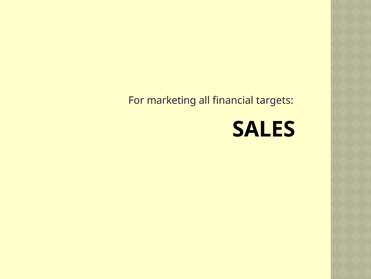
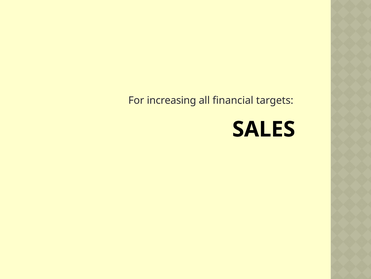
marketing: marketing -> increasing (172, 100)
